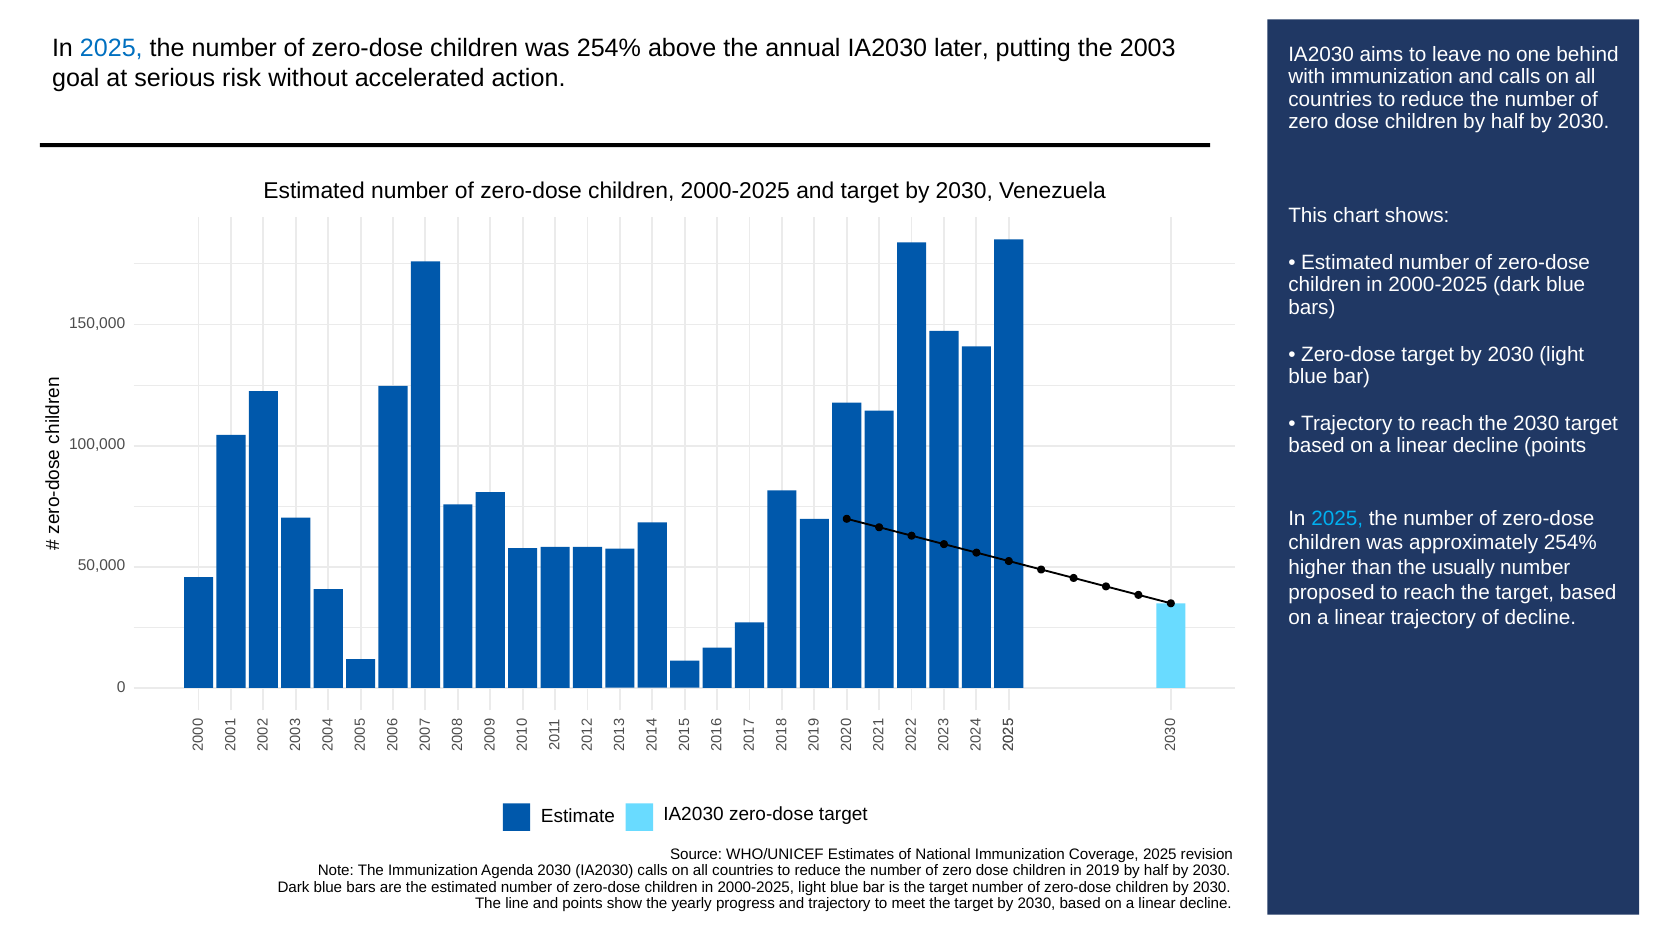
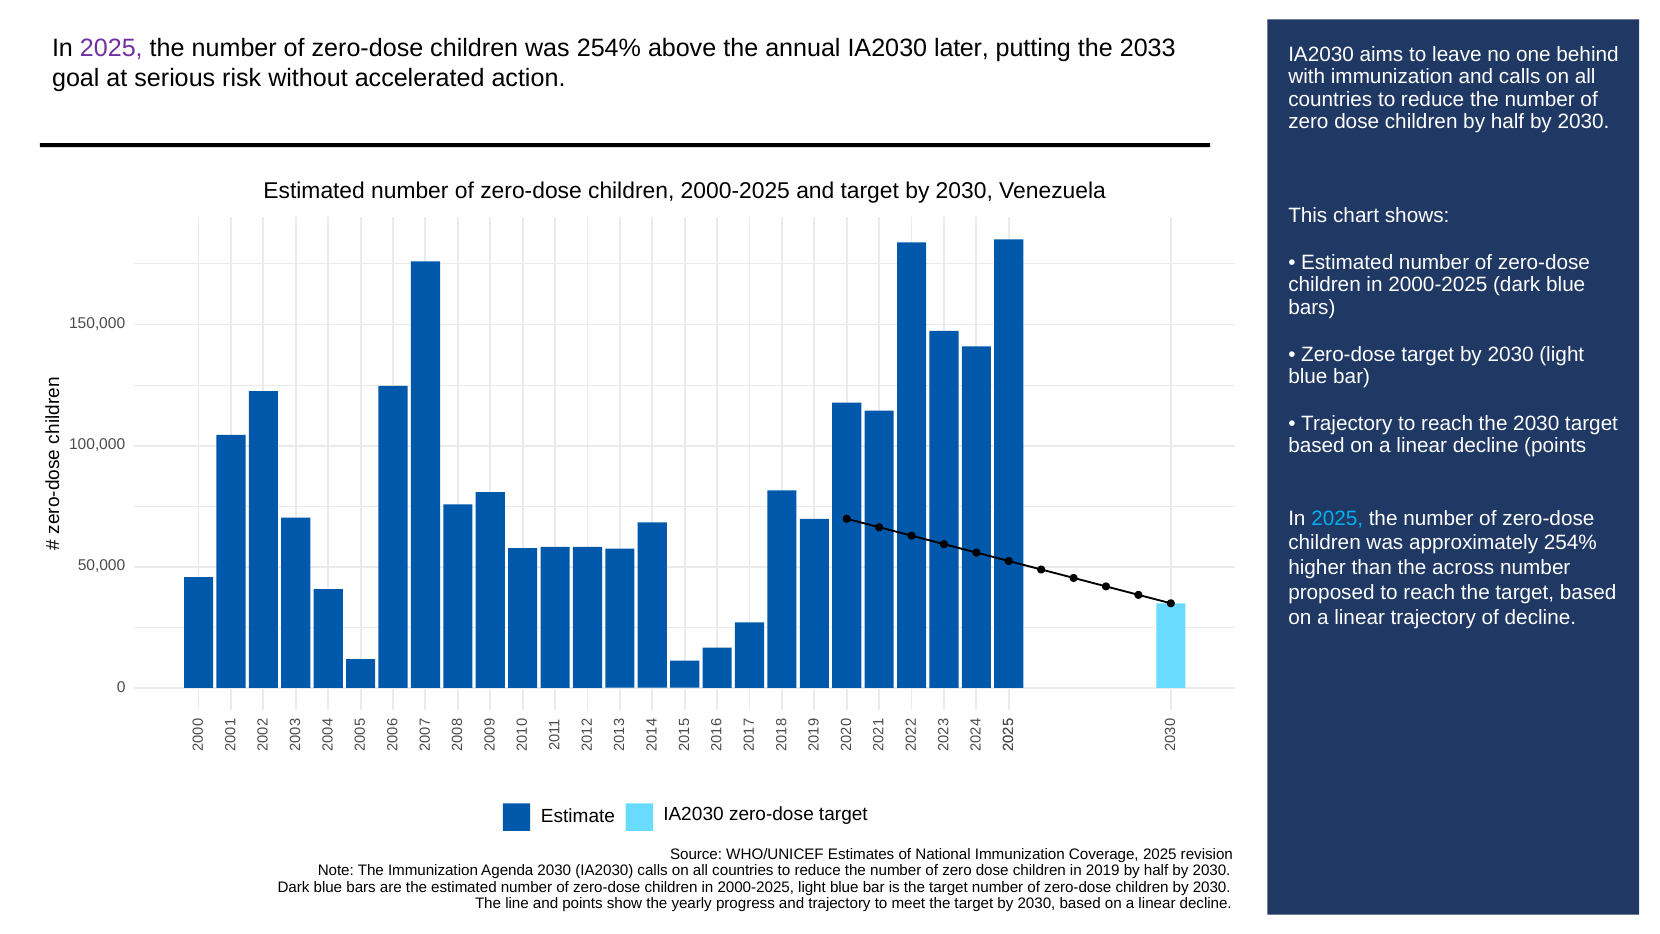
2025 colour: blue -> purple (111, 48)
2003: 2003 -> 2033 (1148, 48)
usually: usually -> across (1463, 568)
